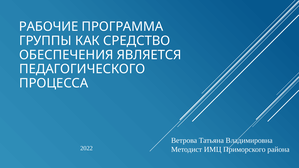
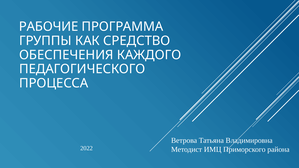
ЯВЛЯЕТСЯ: ЯВЛЯЕТСЯ -> КАЖДОГО (149, 55)
